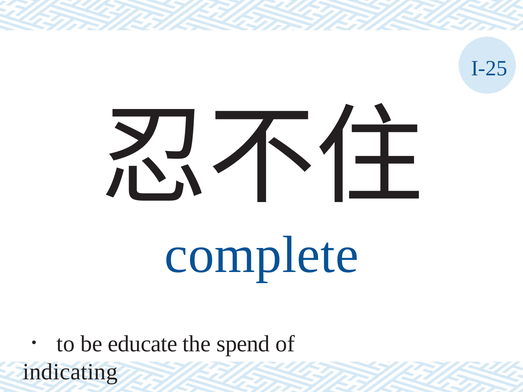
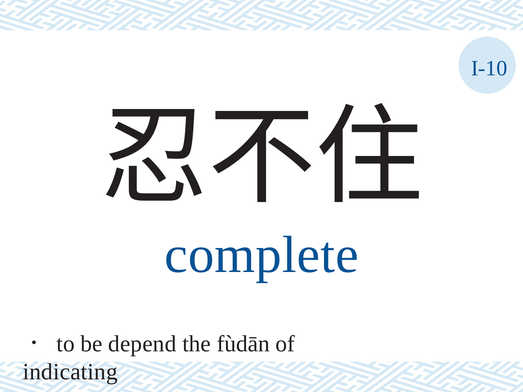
I-25: I-25 -> I-10 (489, 69)
educate: educate -> depend (142, 344)
spend: spend -> fùdān (243, 344)
